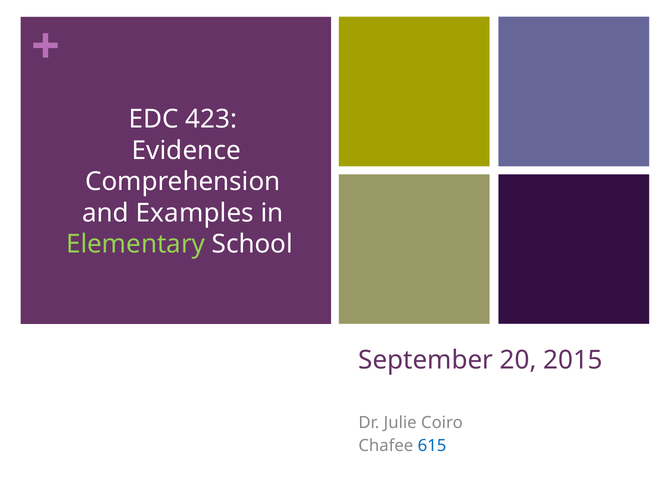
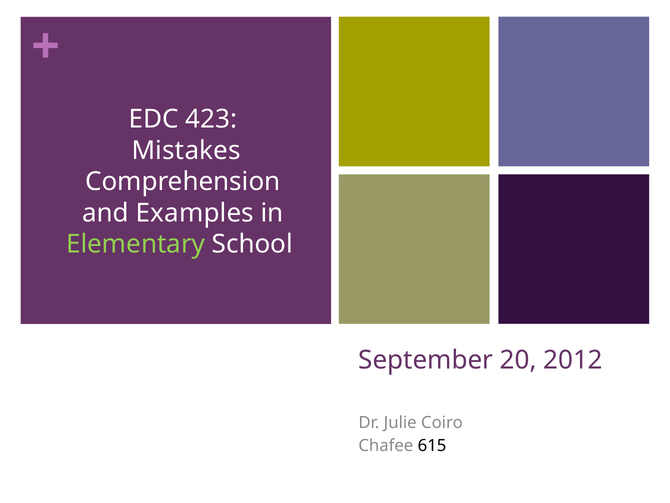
Evidence: Evidence -> Mistakes (186, 150)
2015: 2015 -> 2012 (573, 360)
615 colour: blue -> black (432, 445)
